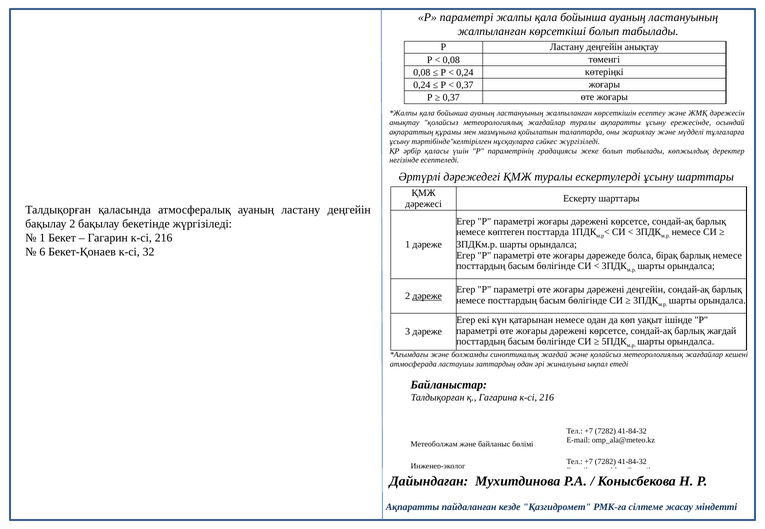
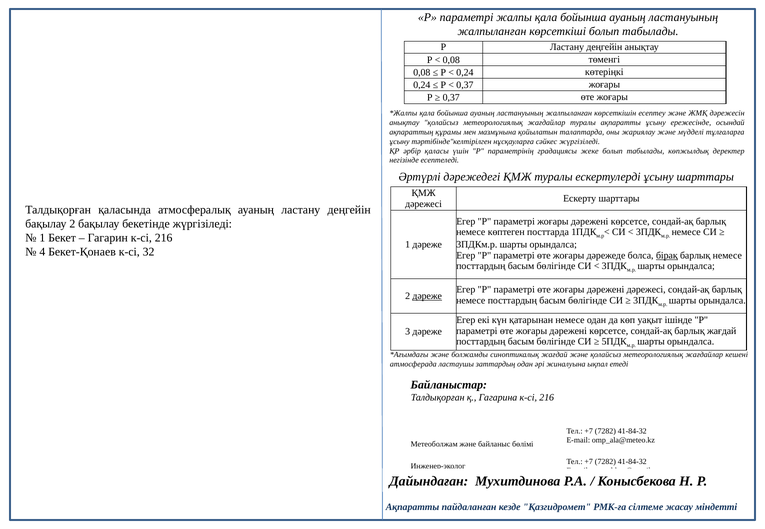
6: 6 -> 4 (42, 252)
бірақ underline: none -> present (667, 256)
дәрежені деңгейін: деңгейін -> дәрежесі (646, 290)
